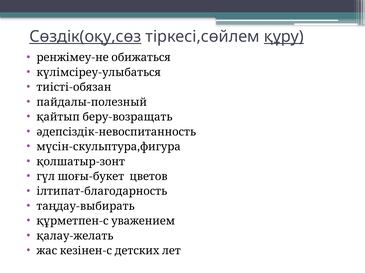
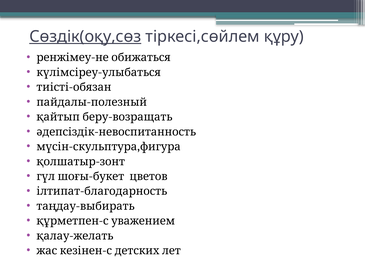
құру underline: present -> none (284, 37)
